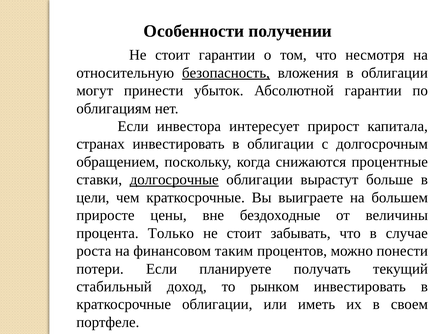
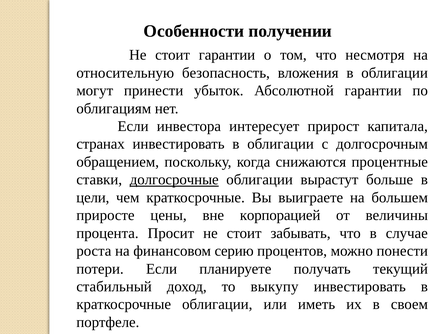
безопасность underline: present -> none (226, 73)
бездоходные: бездоходные -> корпорацией (280, 216)
Только: Только -> Просит (171, 234)
таким: таким -> серию (234, 251)
рынком: рынком -> выкупу (275, 287)
